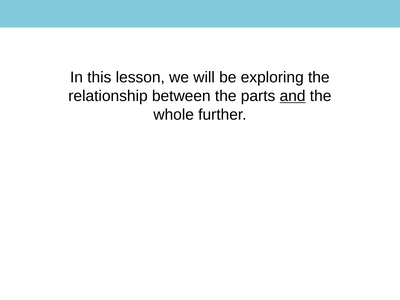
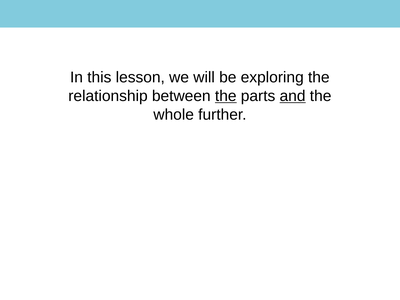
the underline: none -> present (226, 96)
